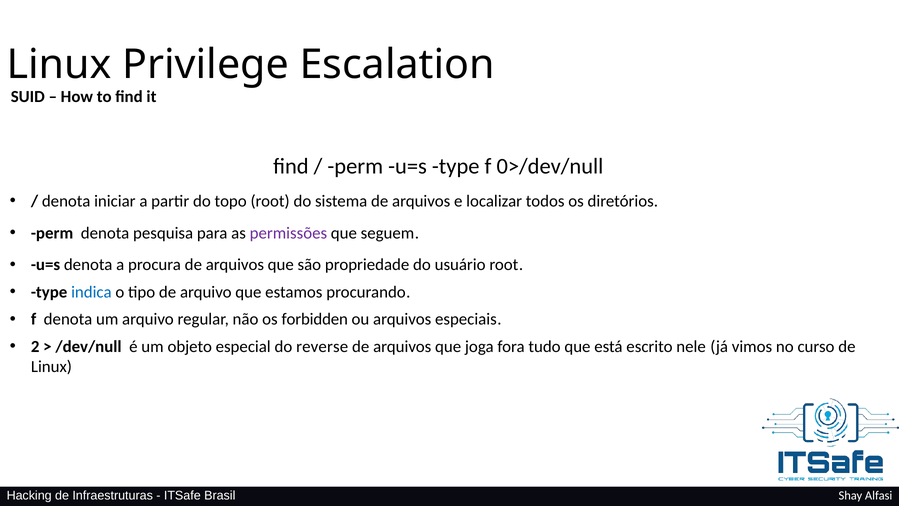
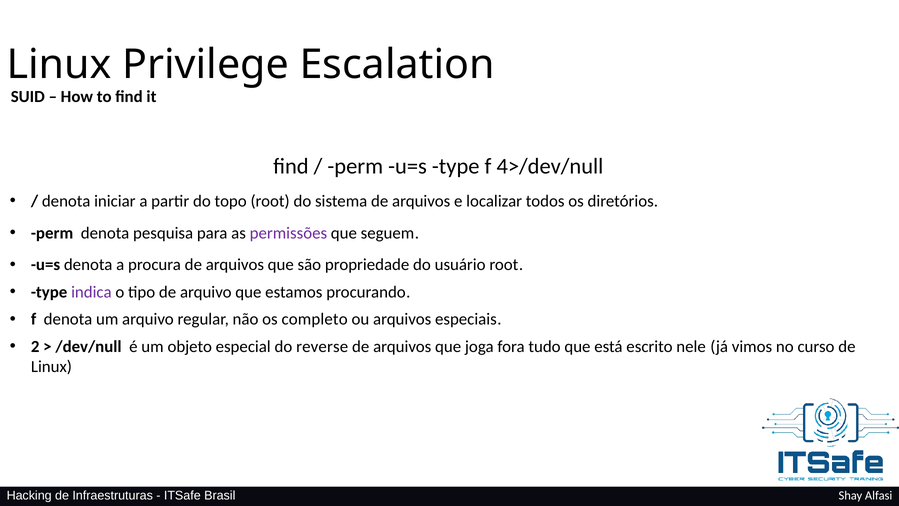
0>/dev/null: 0>/dev/null -> 4>/dev/null (550, 166)
indica colour: blue -> purple (91, 292)
forbidden: forbidden -> completo (315, 319)
